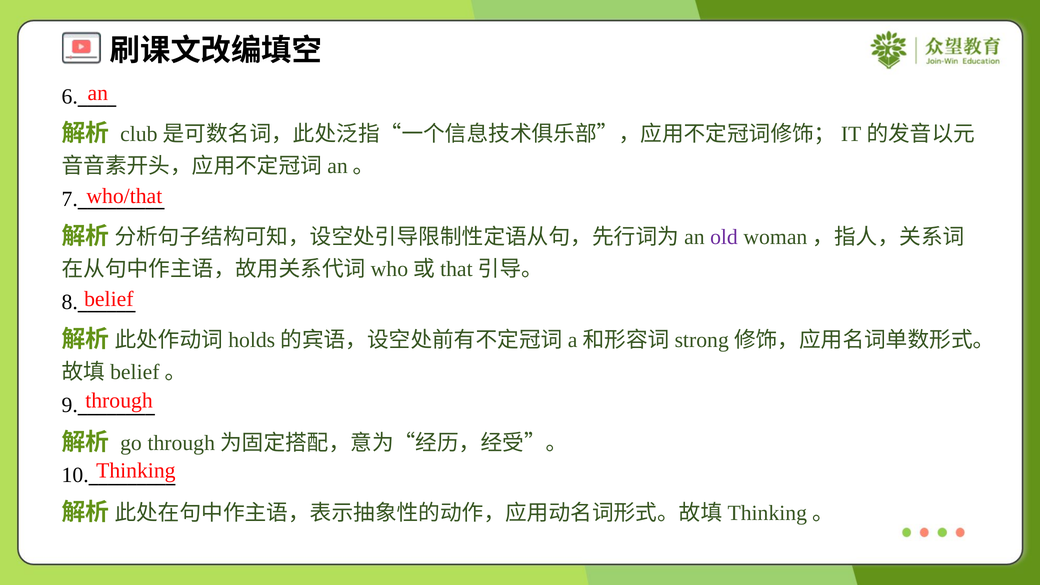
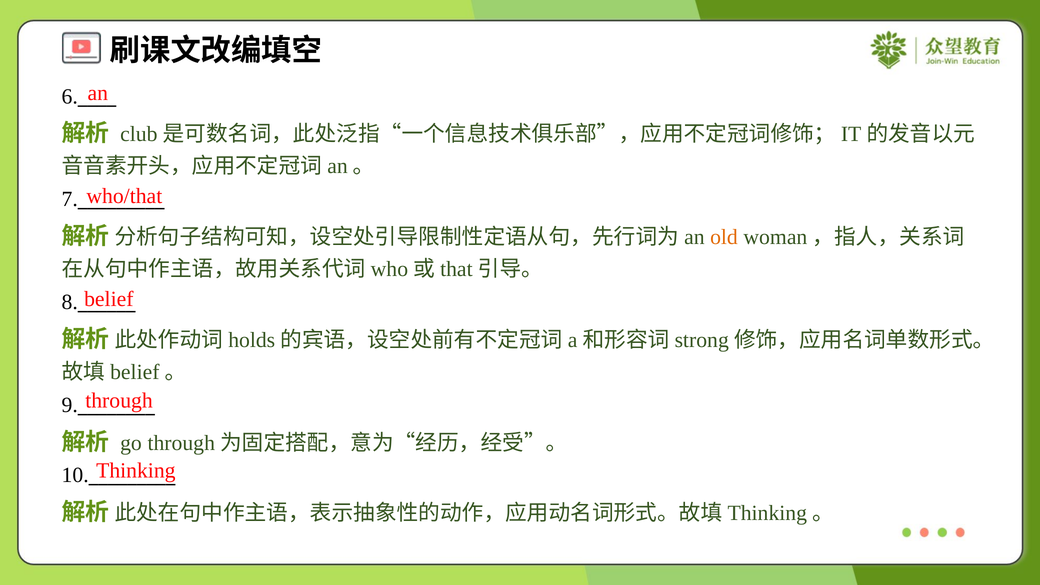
old colour: purple -> orange (724, 237)
